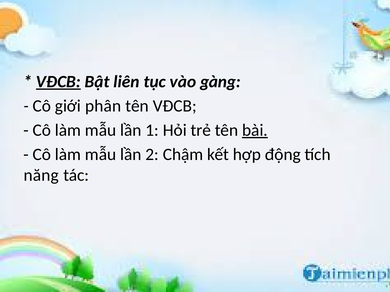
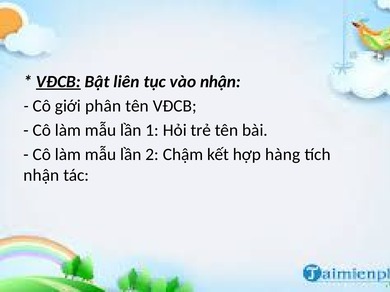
vào gàng: gàng -> nhận (220, 82)
bài underline: present -> none (255, 130)
động: động -> hàng (283, 155)
năng: năng -> nhận (41, 176)
